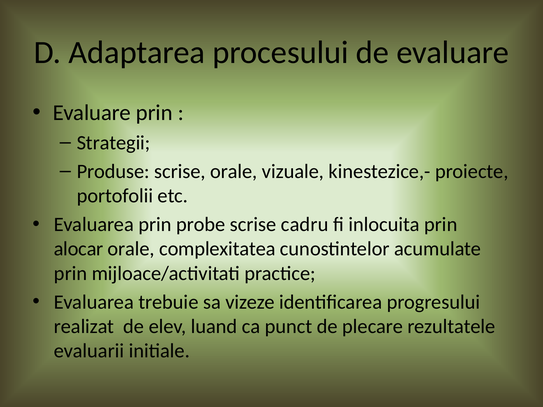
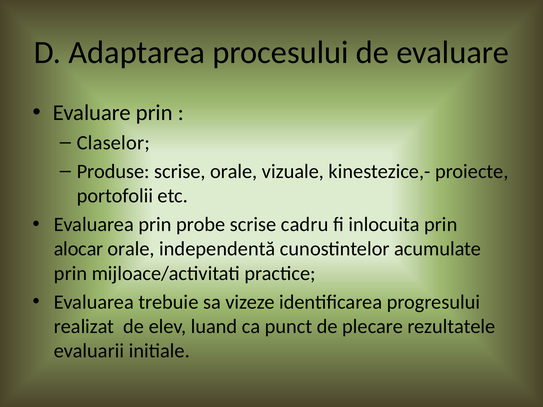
Strategii: Strategii -> Claselor (113, 143)
complexitatea: complexitatea -> independentă (217, 249)
